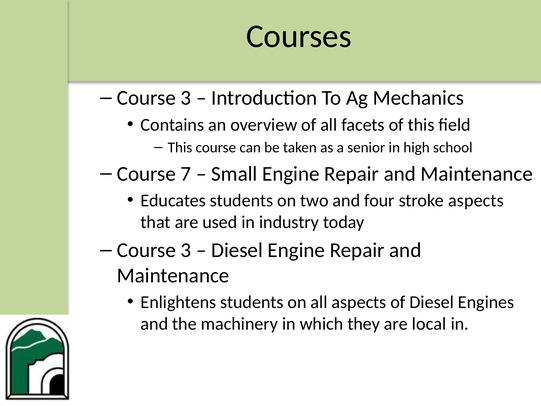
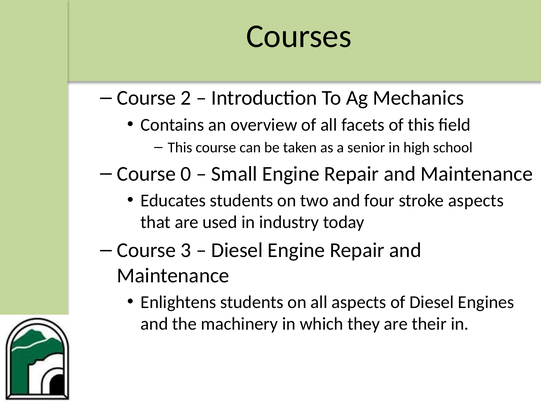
3: 3 -> 2 (186, 98)
7: 7 -> 0 (186, 174)
local: local -> their (429, 324)
